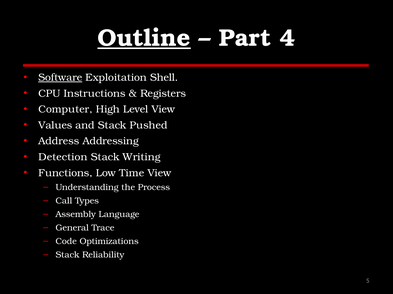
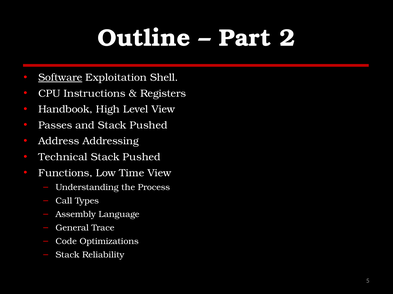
Outline underline: present -> none (144, 38)
4: 4 -> 2 (287, 38)
Computer: Computer -> Handbook (66, 110)
Values: Values -> Passes (55, 125)
Detection: Detection -> Technical (63, 157)
Writing: Writing -> Pushed (142, 157)
